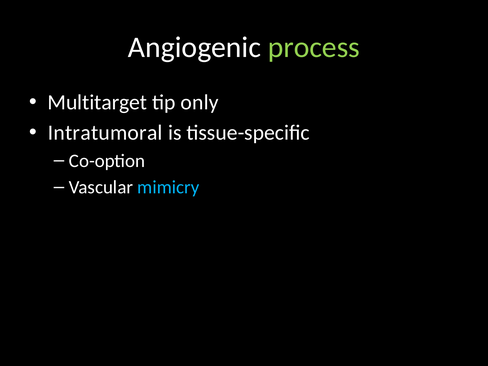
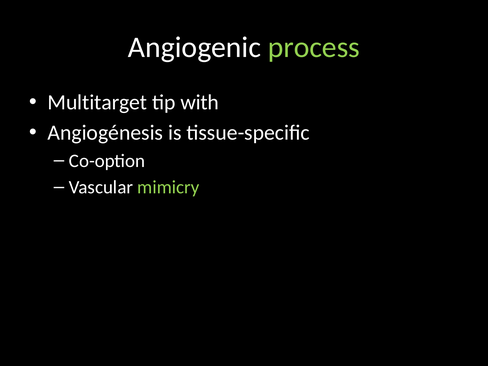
only: only -> with (200, 102)
Intratumoral: Intratumoral -> Angiogénesis (105, 133)
mimicry colour: light blue -> light green (168, 187)
